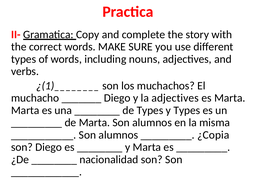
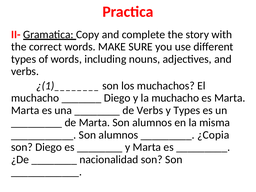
la adjectives: adjectives -> muchacho (175, 98)
de Types: Types -> Verbs (150, 110)
